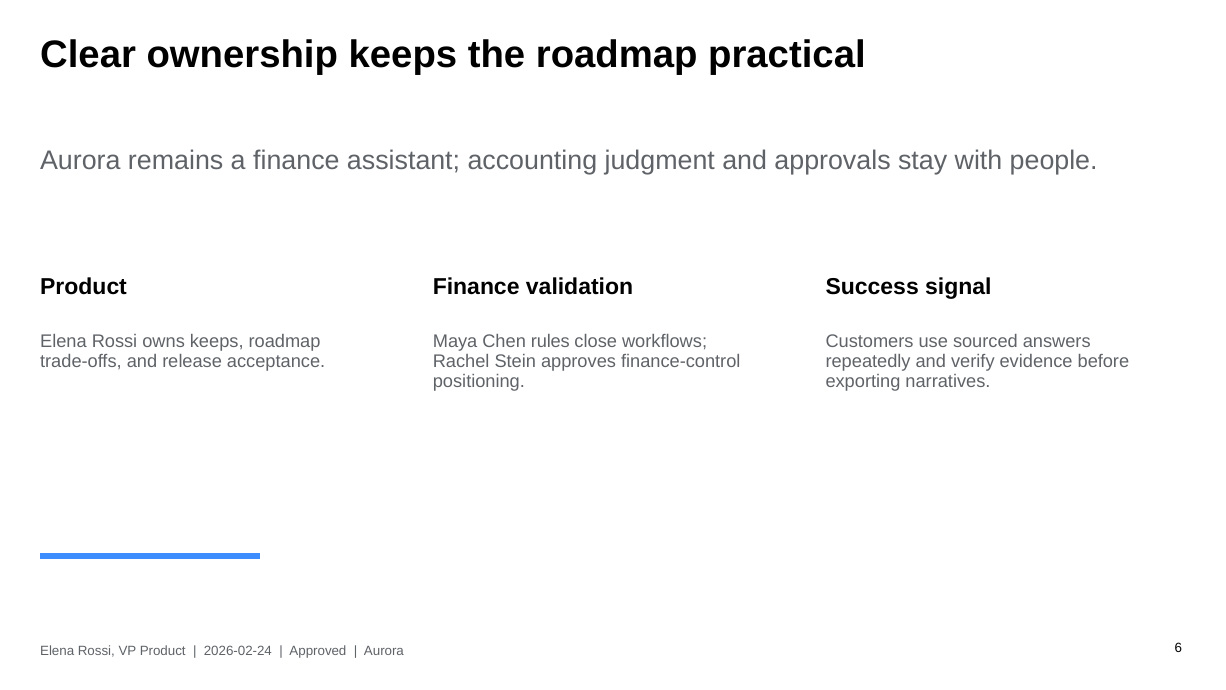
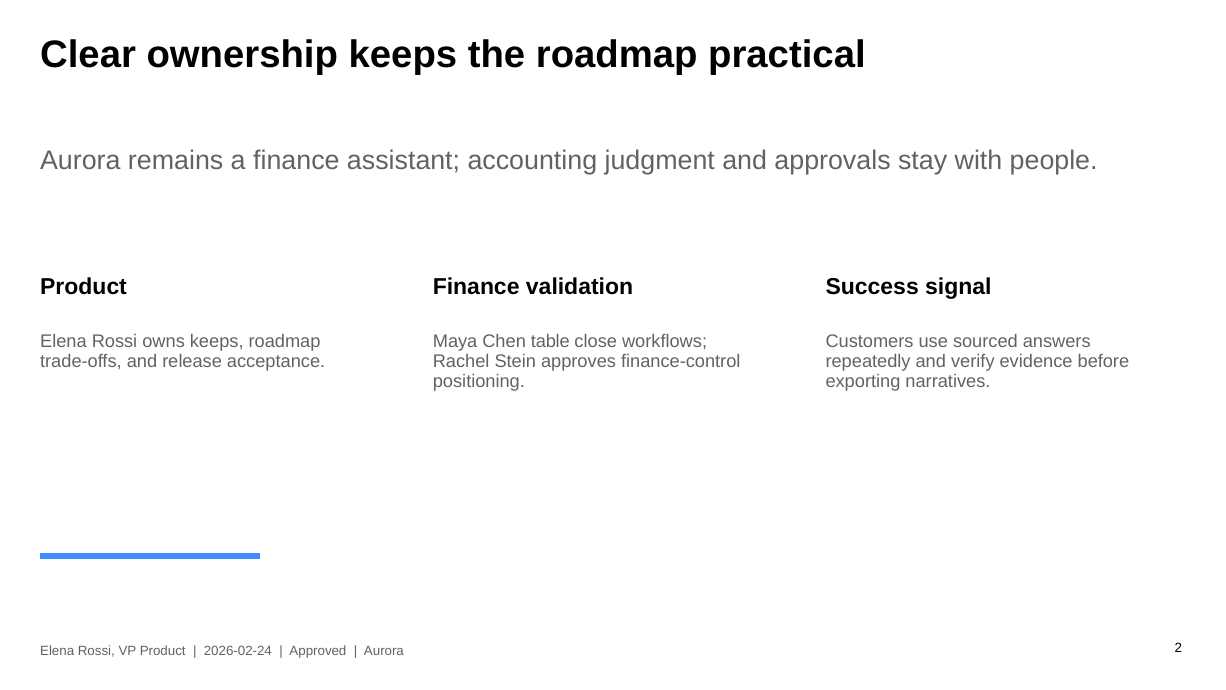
rules: rules -> table (550, 341)
6: 6 -> 2 (1178, 648)
